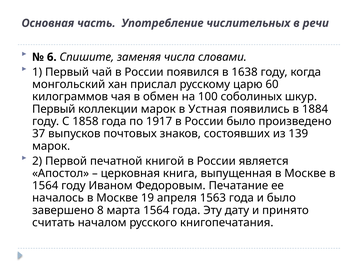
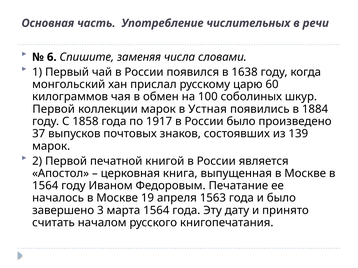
Первый: Первый -> Первой (54, 109)
8: 8 -> 3 (100, 211)
